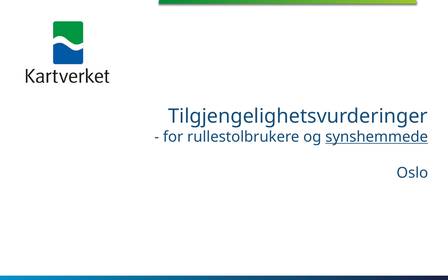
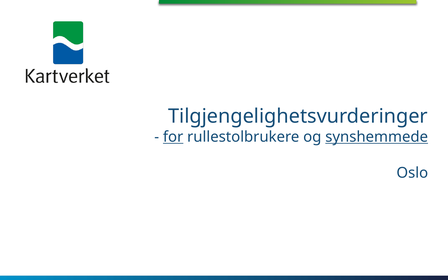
for underline: none -> present (173, 137)
